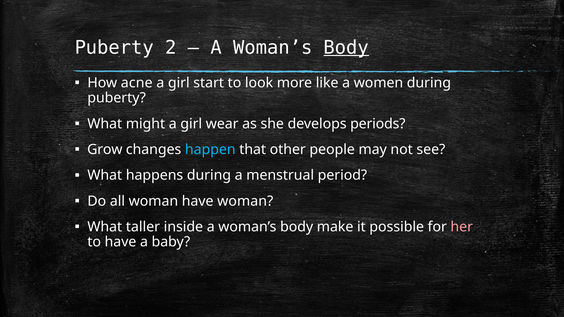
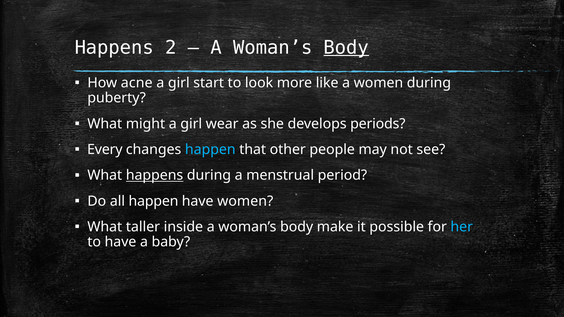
Puberty: Puberty -> Happens (114, 48)
Grow: Grow -> Every (105, 150)
happens underline: none -> present (155, 175)
all woman: woman -> happen (153, 201)
have woman: woman -> women (245, 201)
her colour: pink -> light blue (462, 227)
